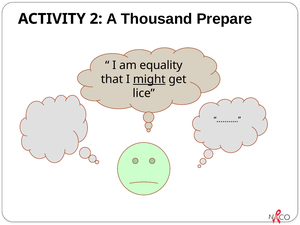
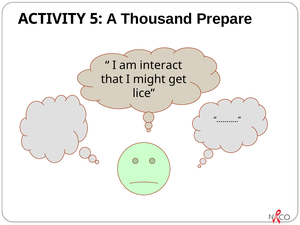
2: 2 -> 5 (96, 19)
equality: equality -> interact (161, 65)
might underline: present -> none (149, 79)
